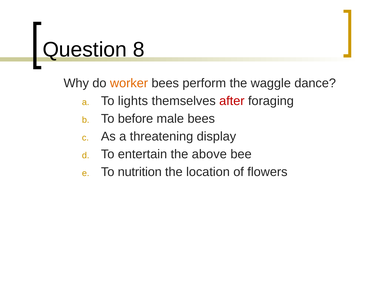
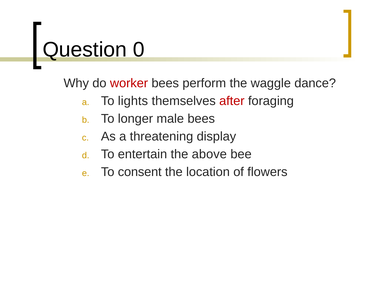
8: 8 -> 0 (139, 50)
worker colour: orange -> red (129, 83)
before: before -> longer (135, 119)
nutrition: nutrition -> consent (140, 172)
